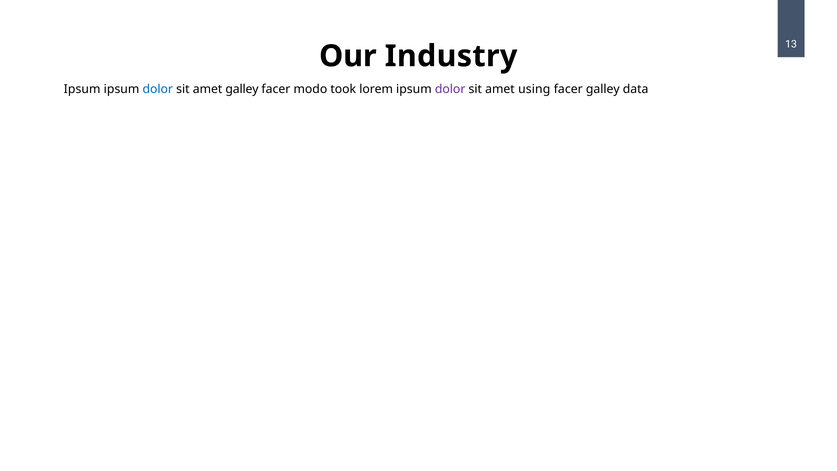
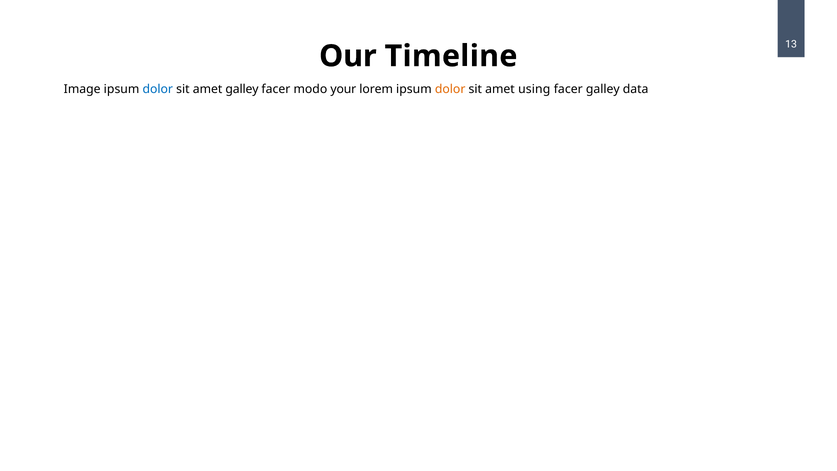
Industry: Industry -> Timeline (451, 56)
Ipsum: Ipsum -> Image (82, 89)
took: took -> your (343, 89)
dolor colour: purple -> orange (450, 89)
